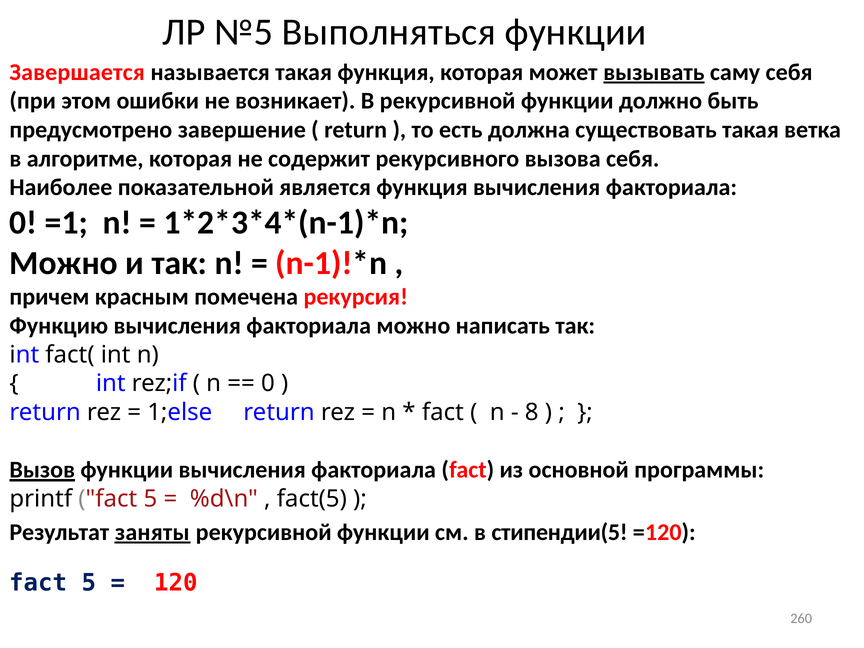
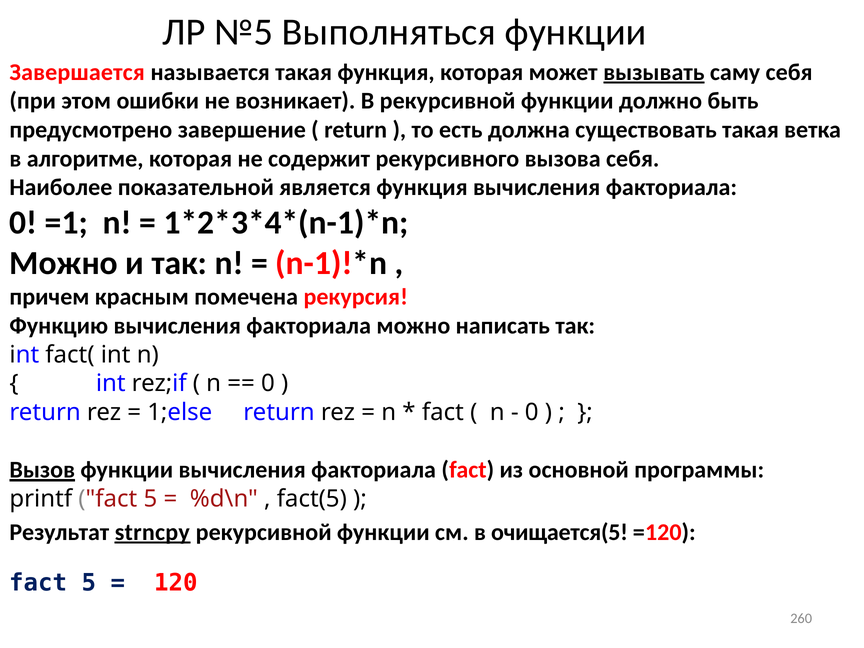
8: 8 -> 0 (532, 412)
заняты: заняты -> strncpy (152, 532)
стипендии(5: стипендии(5 -> очищается(5 (560, 532)
